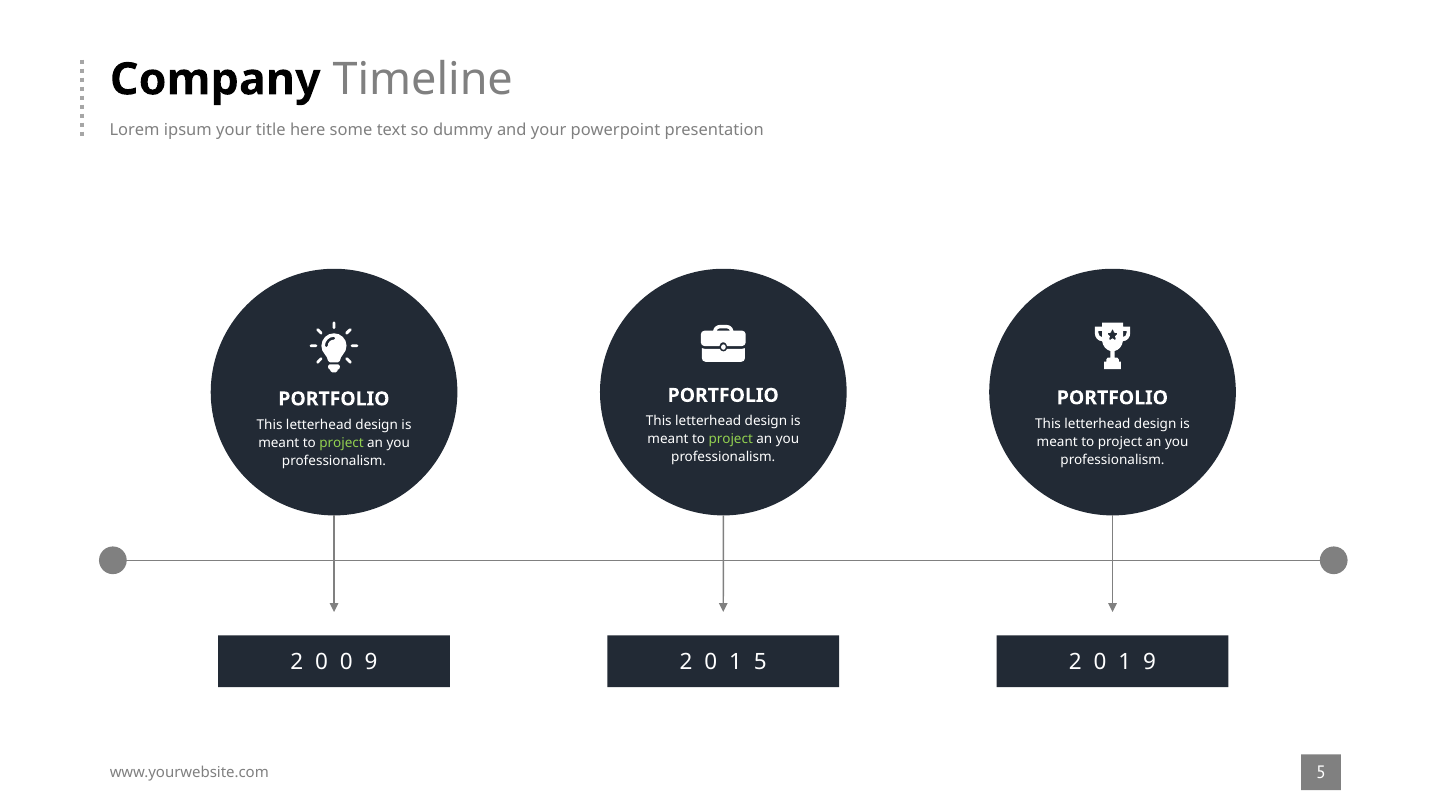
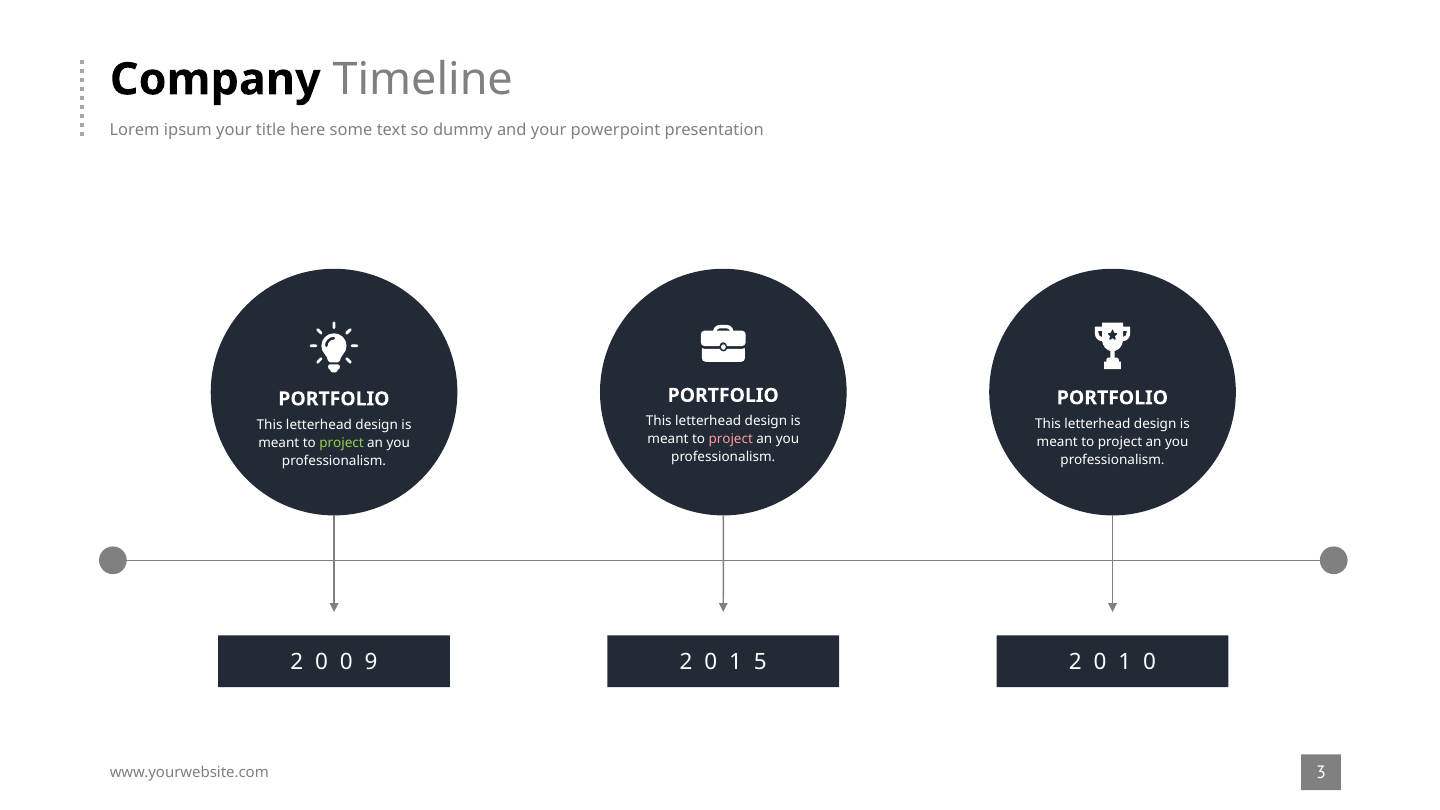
project colour: light green -> pink (731, 439)
9: 9 -> 0 (1150, 663)
www.yourwebsite.com 5: 5 -> 3 (1321, 773)
